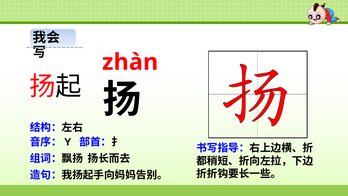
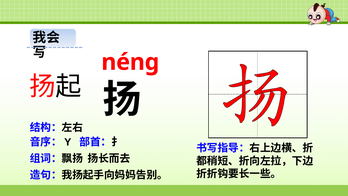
zhàn: zhàn -> néng (130, 62)
